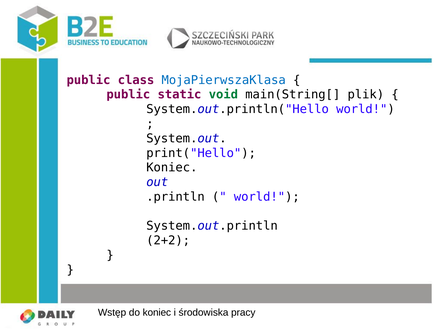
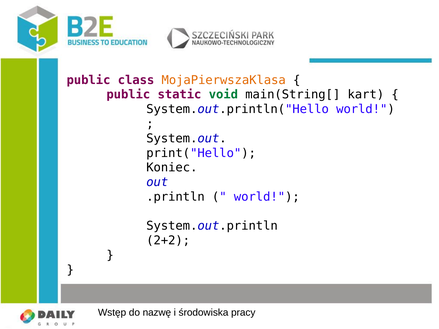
MojaPierwszaKlasa colour: blue -> orange (224, 80)
plik: plik -> kart (366, 95)
do koniec: koniec -> nazwę (157, 313)
